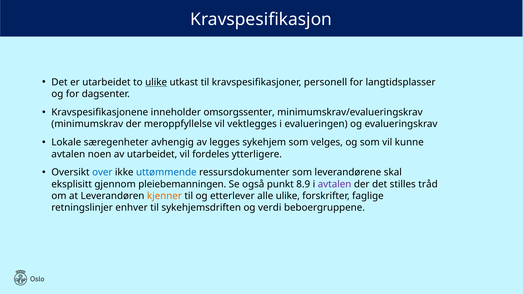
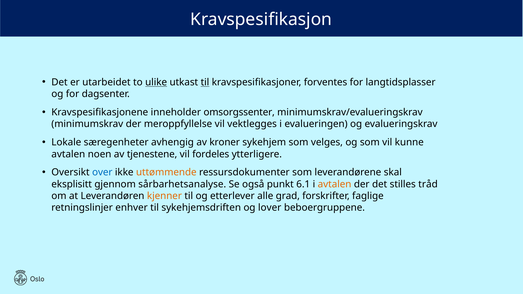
til underline: none -> present (205, 82)
personell: personell -> forventes (326, 82)
legges: legges -> kroner (225, 142)
av utarbeidet: utarbeidet -> tjenestene (152, 154)
uttømmende colour: blue -> orange (166, 173)
pleiebemanningen: pleiebemanningen -> sårbarhetsanalyse (182, 184)
8.9: 8.9 -> 6.1 (303, 184)
avtalen colour: purple -> orange (335, 184)
alle ulike: ulike -> grad (288, 196)
verdi: verdi -> lover (270, 208)
